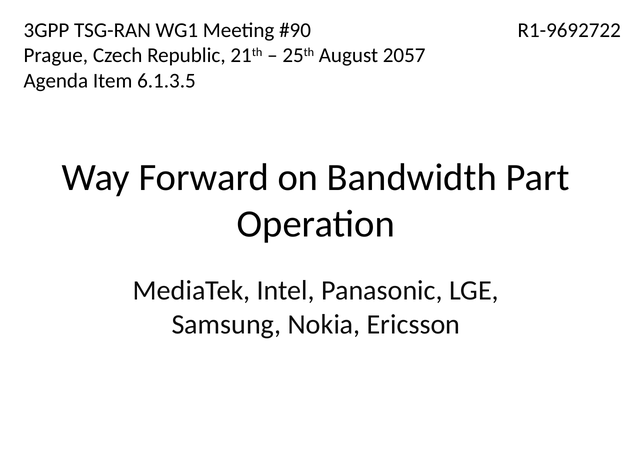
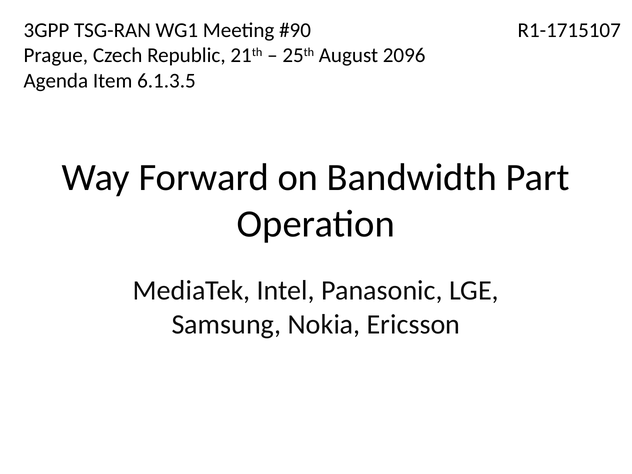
R1-9692722: R1-9692722 -> R1-1715107 (569, 30)
2057: 2057 -> 2096 (404, 55)
